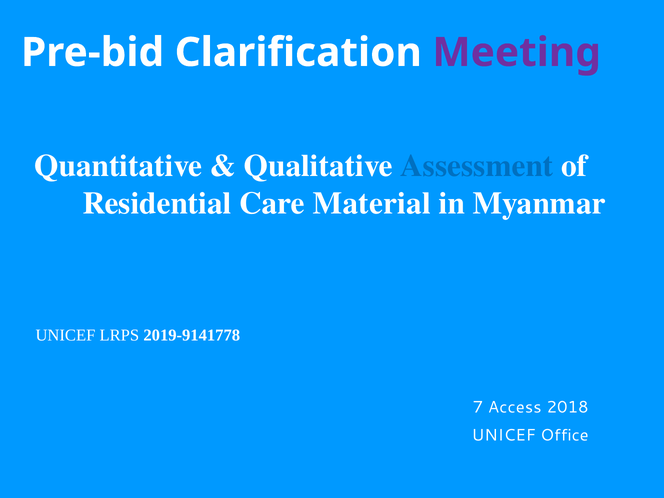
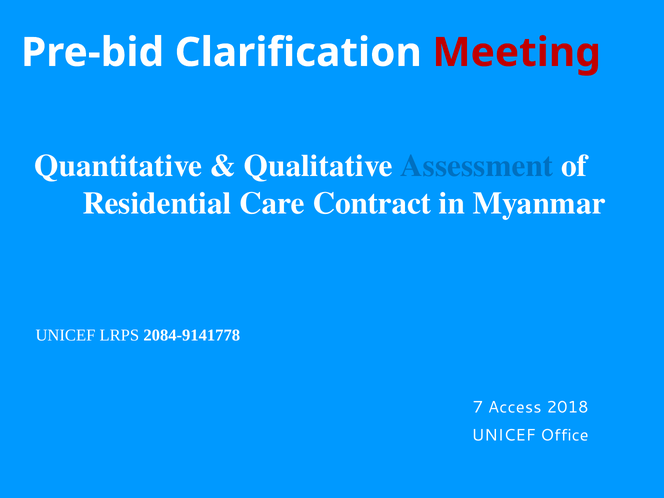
Meeting colour: purple -> red (517, 53)
Material: Material -> Contract (372, 204)
2019-9141778: 2019-9141778 -> 2084-9141778 (192, 335)
